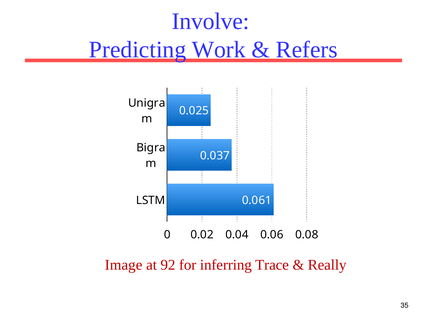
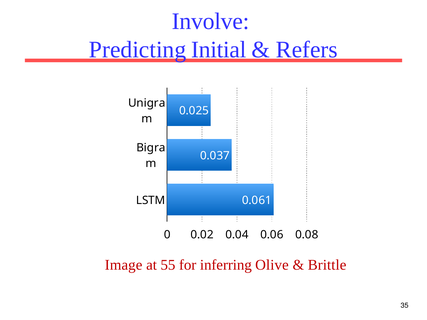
Work: Work -> Initial (219, 50)
92: 92 -> 55 (168, 265)
Trace: Trace -> Olive (272, 265)
Really: Really -> Brittle (327, 265)
